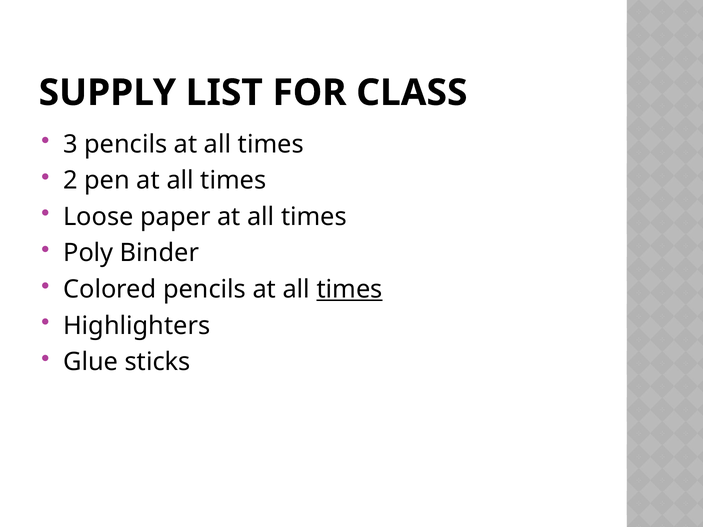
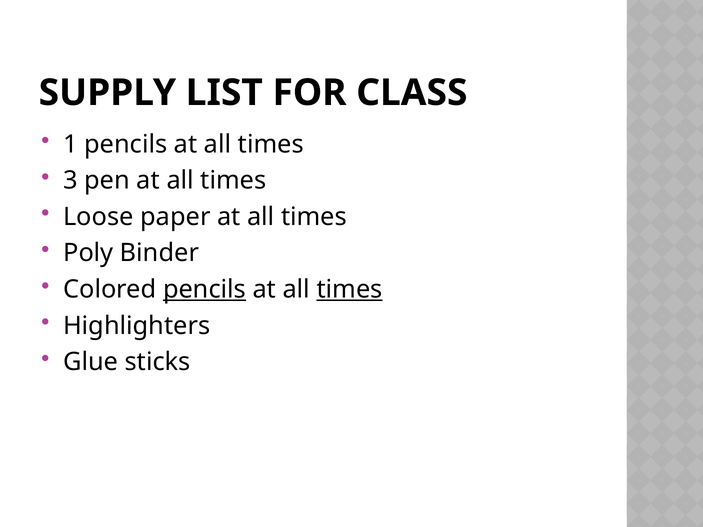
3: 3 -> 1 (70, 144)
2: 2 -> 3 (70, 181)
pencils underline: none -> present (205, 290)
